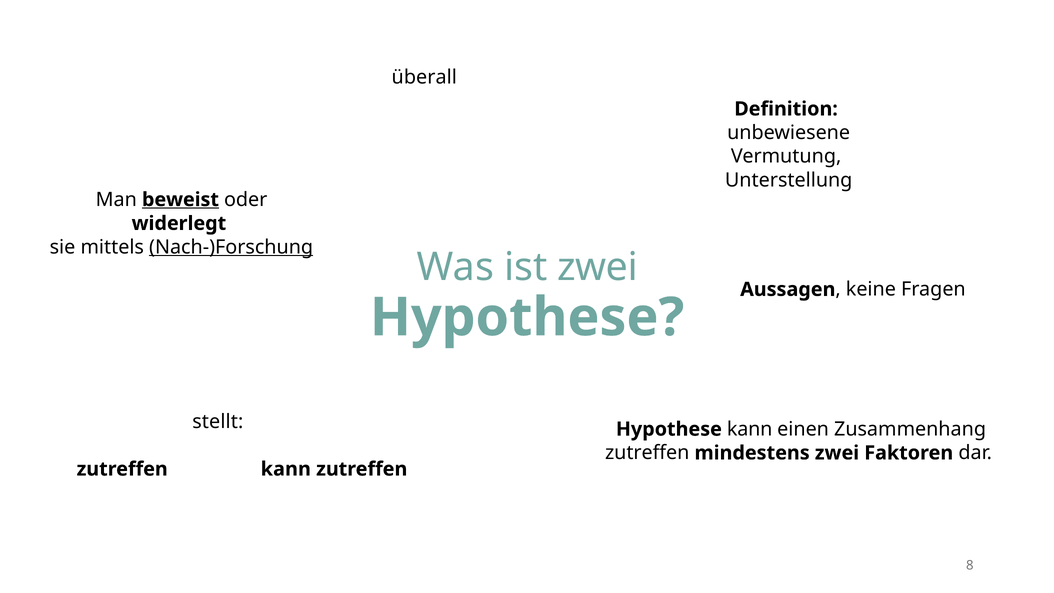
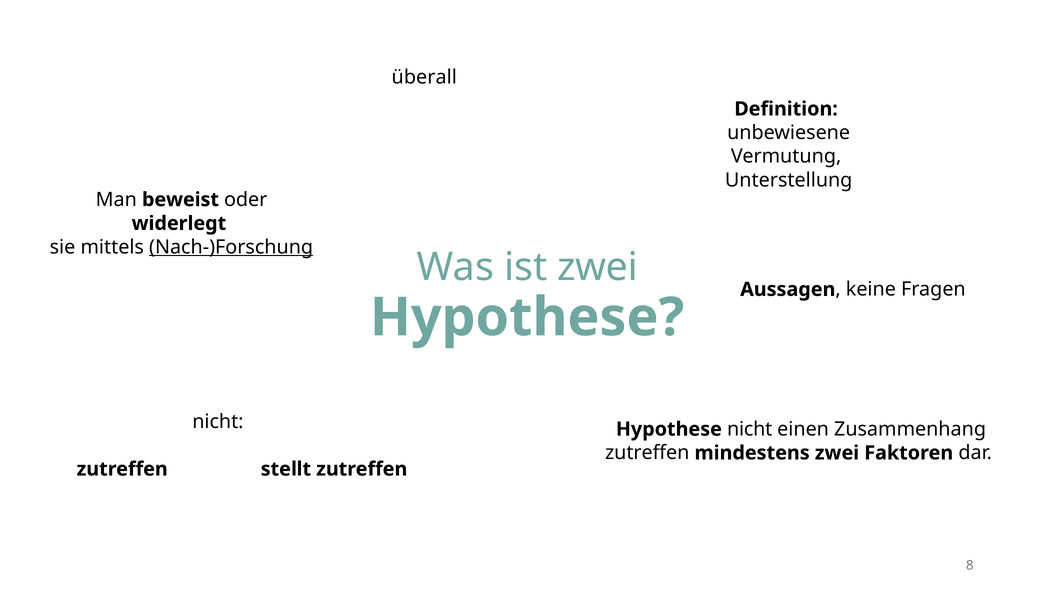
beweist underline: present -> none (180, 200)
stellt: stellt -> nicht (218, 422)
Hypothese kann: kann -> nicht (750, 429)
zutreffen kann: kann -> stellt (286, 469)
